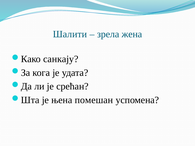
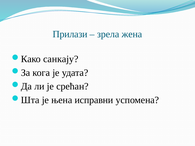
Шалити: Шалити -> Прилази (70, 34)
помешан: помешан -> исправни (94, 100)
